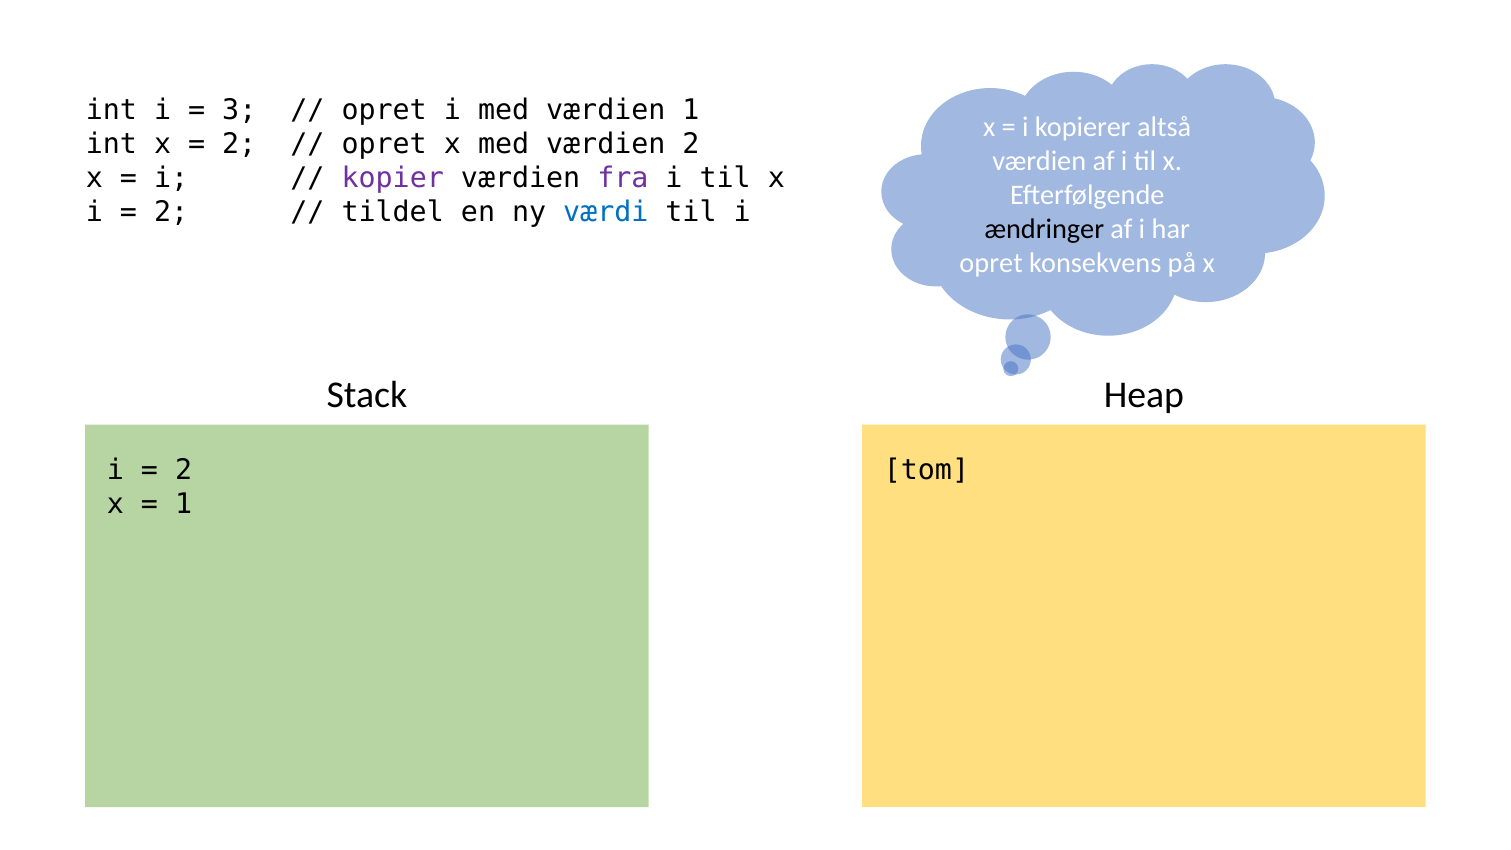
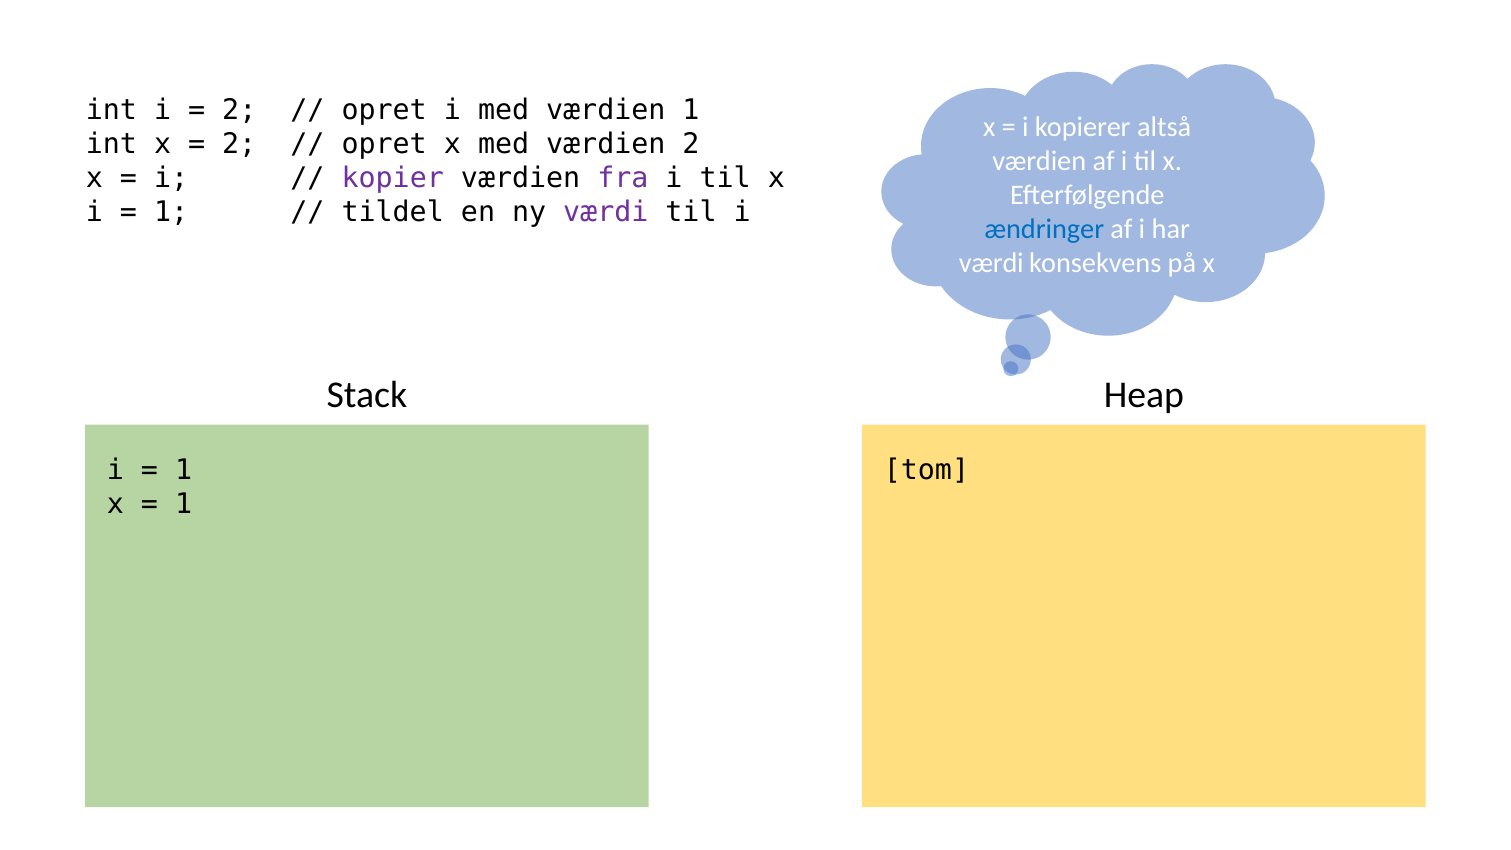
3: 3 -> 2 (239, 110)
2: 2 -> 1 (171, 212)
værdi colour: blue -> purple (606, 212)
ændringer colour: black -> blue (1044, 229)
opret: opret -> værdi (991, 263)
2: 2 -> 1 (184, 471)
